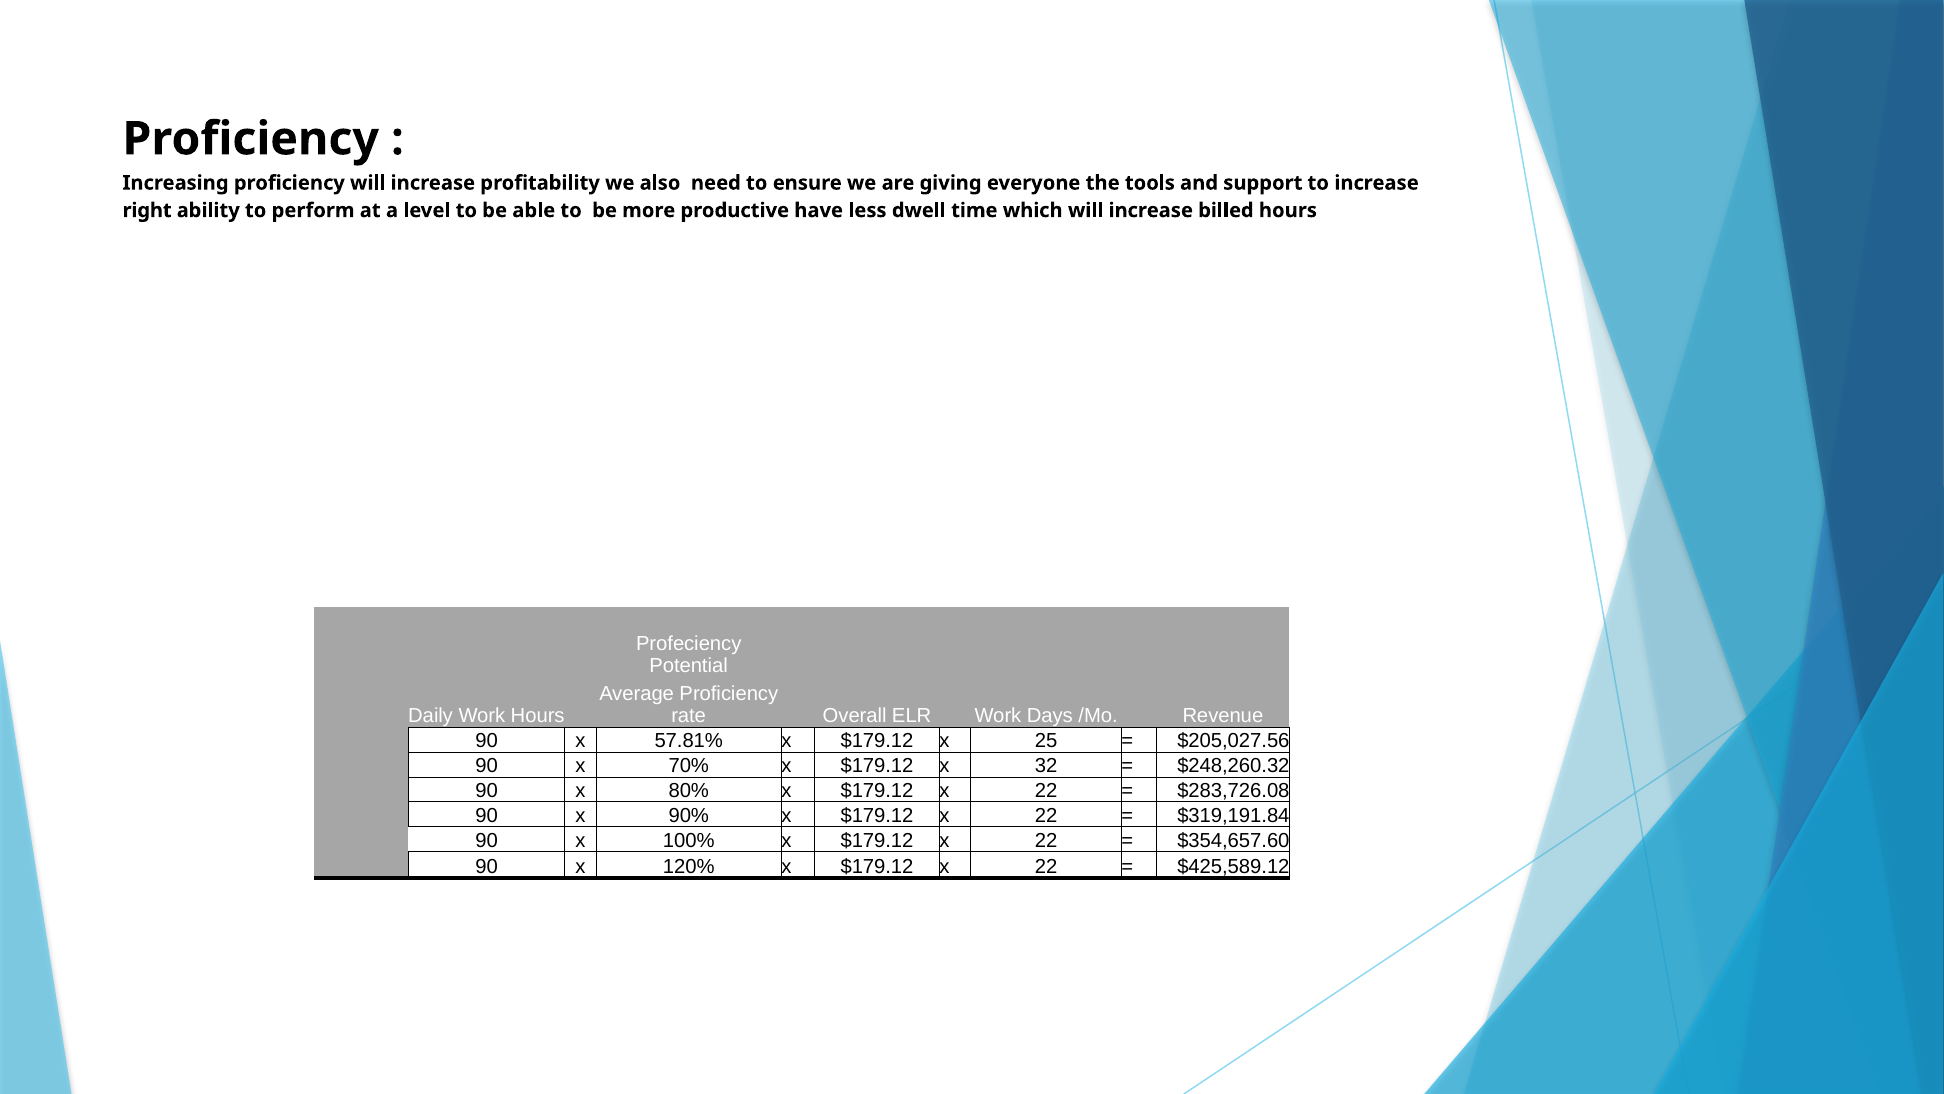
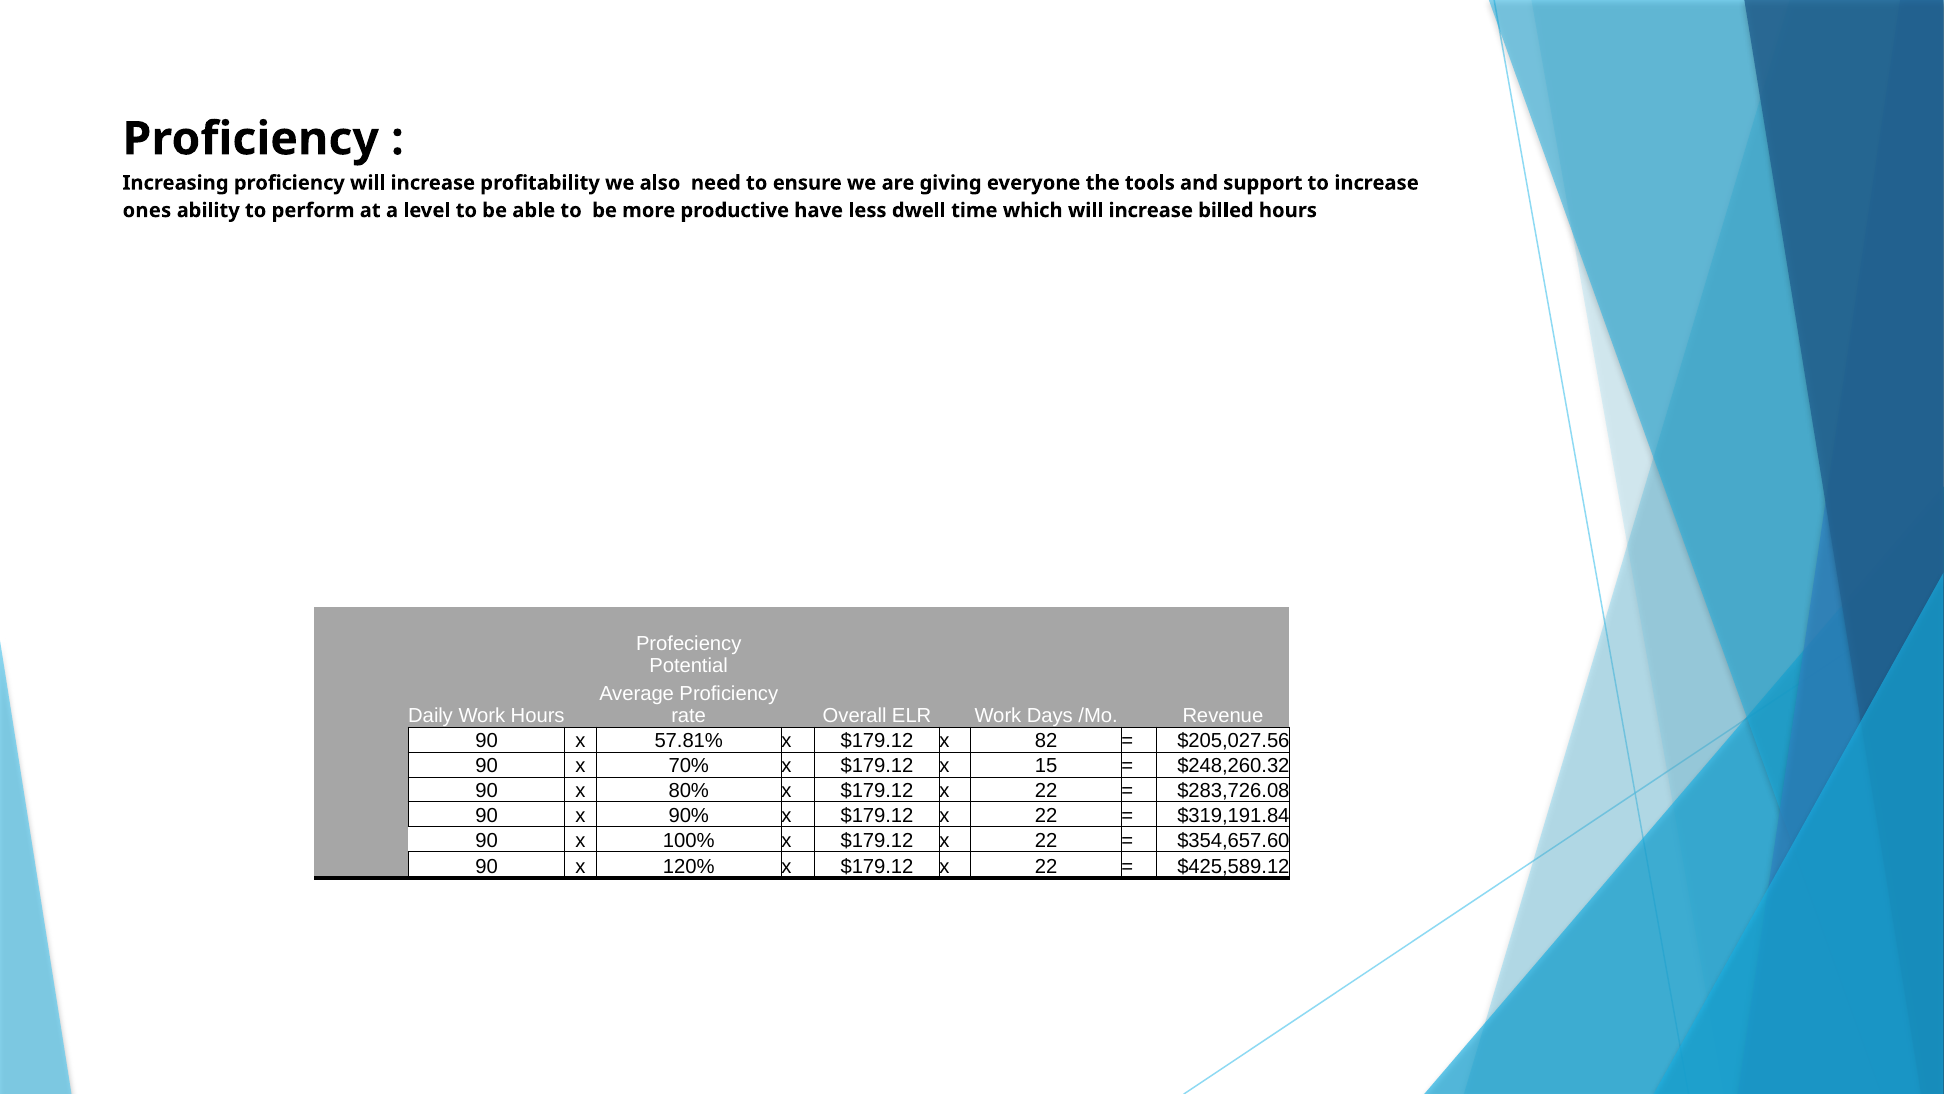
right: right -> ones (147, 210)
25: 25 -> 82 (1046, 741)
32: 32 -> 15 (1046, 766)
